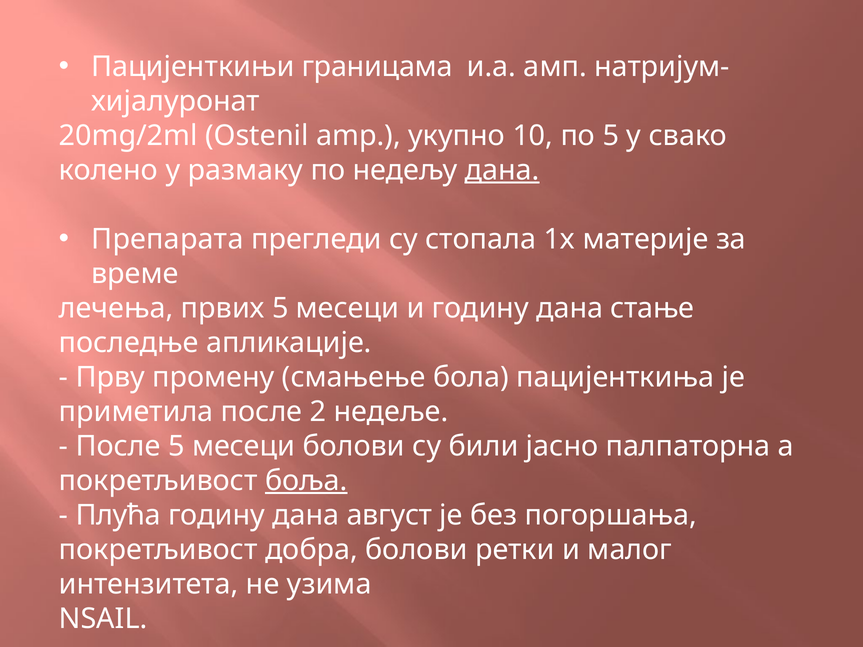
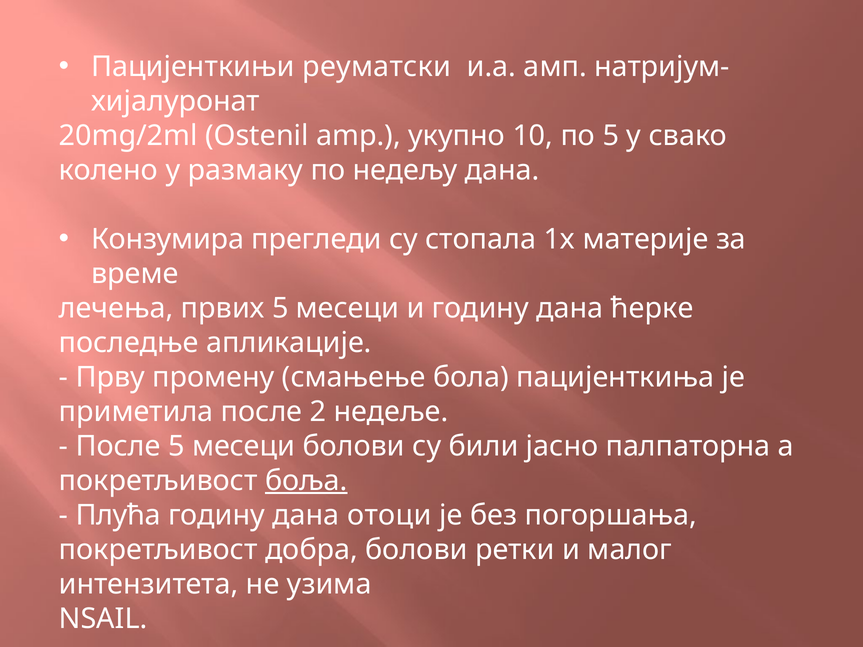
границама: границама -> реуматски (377, 67)
дана underline: present -> none (502, 170)
Препарата: Препарата -> Конзумира (168, 239)
стање: стање -> ћерке (652, 308)
август: август -> отоци (389, 515)
